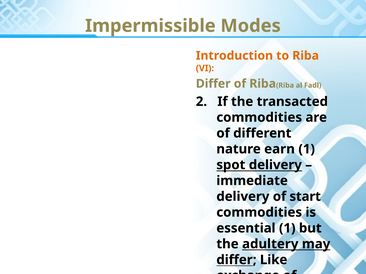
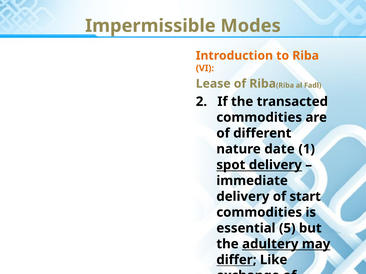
Differ: Differ -> Lease (213, 84)
earn: earn -> date (279, 149)
essential 1: 1 -> 5 (287, 229)
